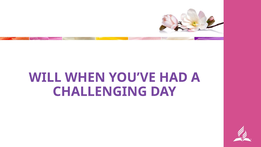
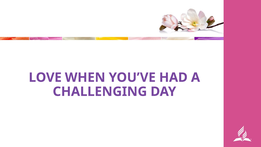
WILL: WILL -> LOVE (45, 77)
